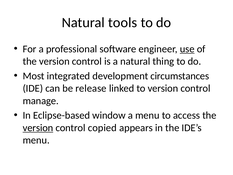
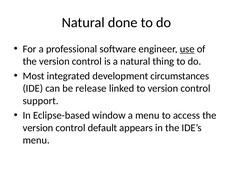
tools: tools -> done (123, 23)
manage: manage -> support (41, 101)
version underline: present -> none (38, 128)
copied: copied -> default (102, 128)
